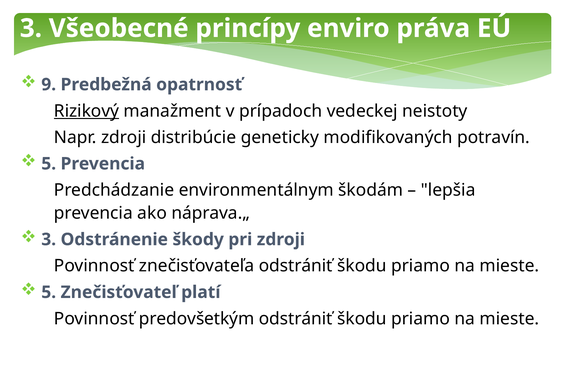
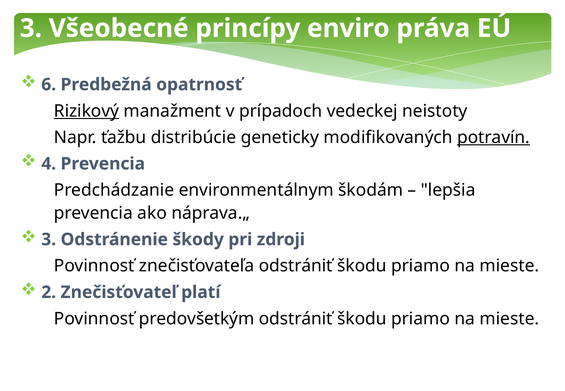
9: 9 -> 6 (49, 85)
Napr zdroji: zdroji -> ťažbu (124, 137)
potravín underline: none -> present (494, 137)
5: 5 -> 4 (49, 164)
5: 5 -> 2 (49, 292)
